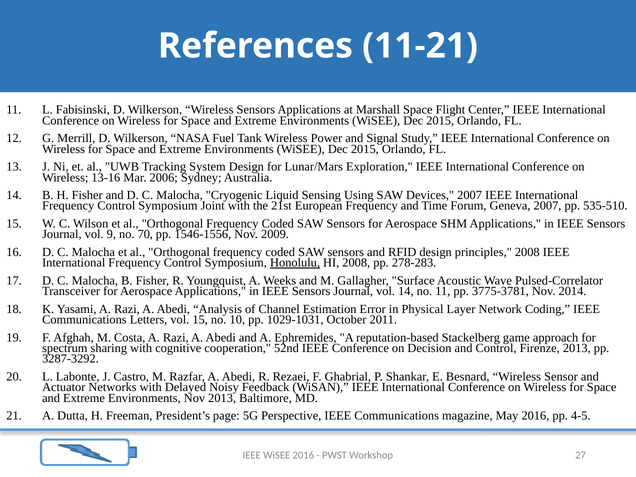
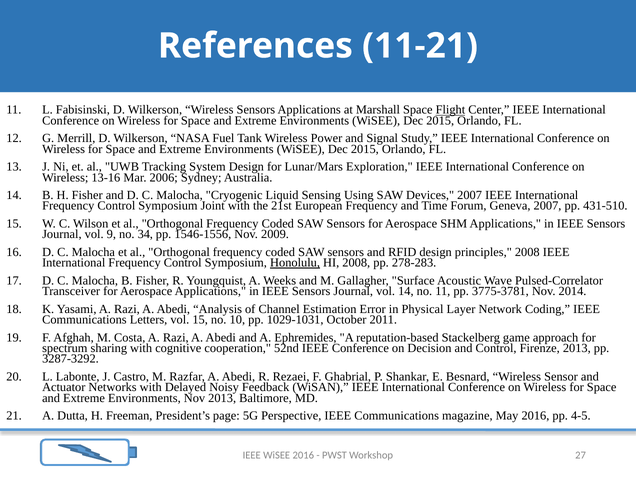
Flight underline: none -> present (450, 110)
535-510: 535-510 -> 431-510 (605, 206)
70: 70 -> 34 (145, 234)
